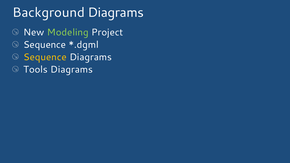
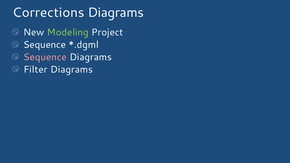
Background: Background -> Corrections (48, 13)
Sequence colour: yellow -> pink (45, 57)
Tools: Tools -> Filter (35, 70)
